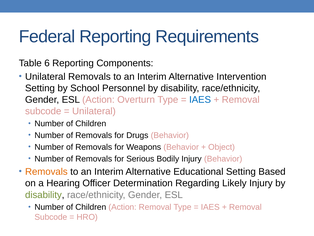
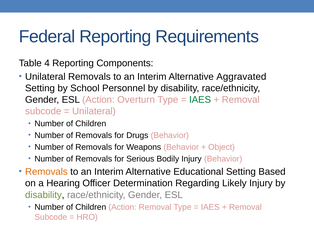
6: 6 -> 4 (47, 63)
Intervention: Intervention -> Aggravated (241, 77)
IAES colour: blue -> green (200, 100)
